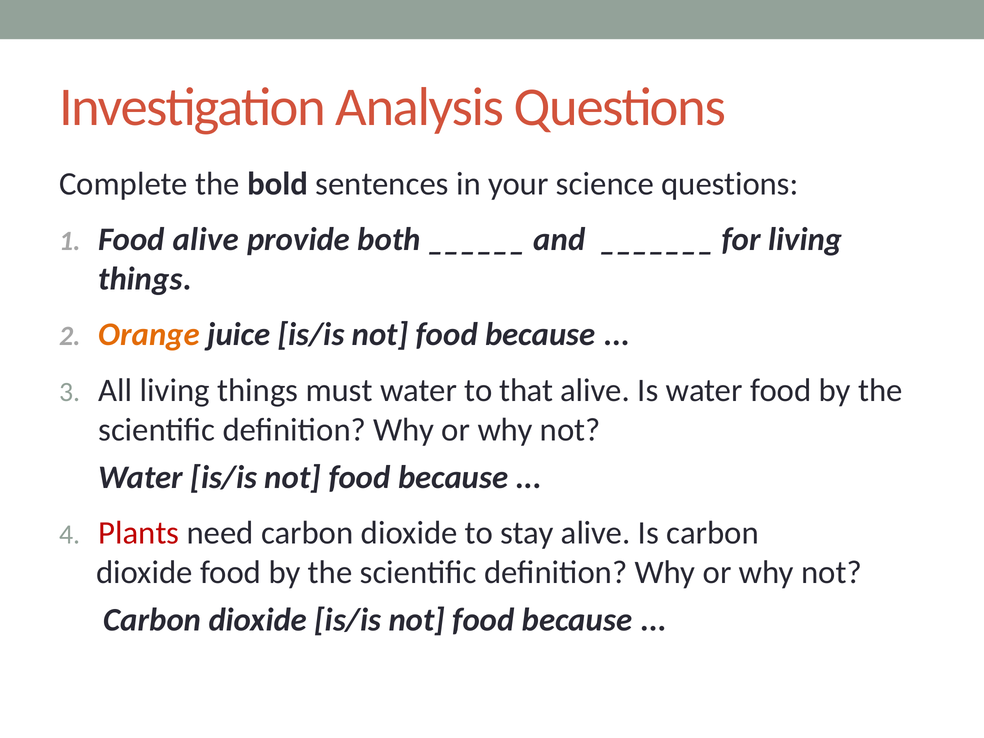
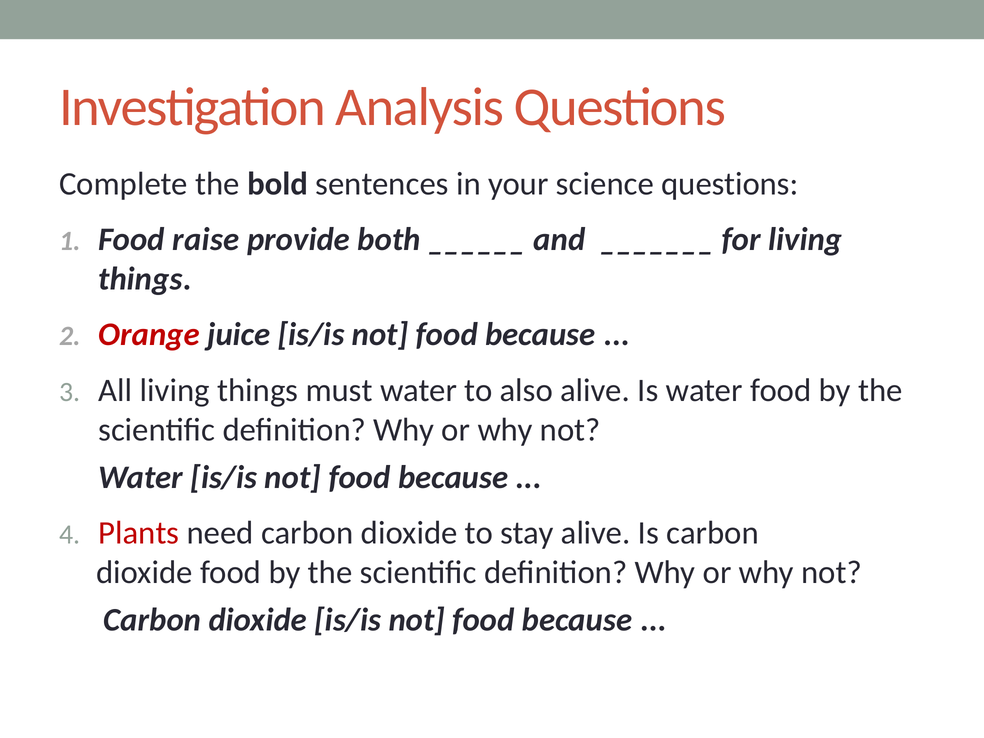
Food alive: alive -> raise (206, 239)
Orange colour: orange -> red (149, 335)
that: that -> also (526, 390)
